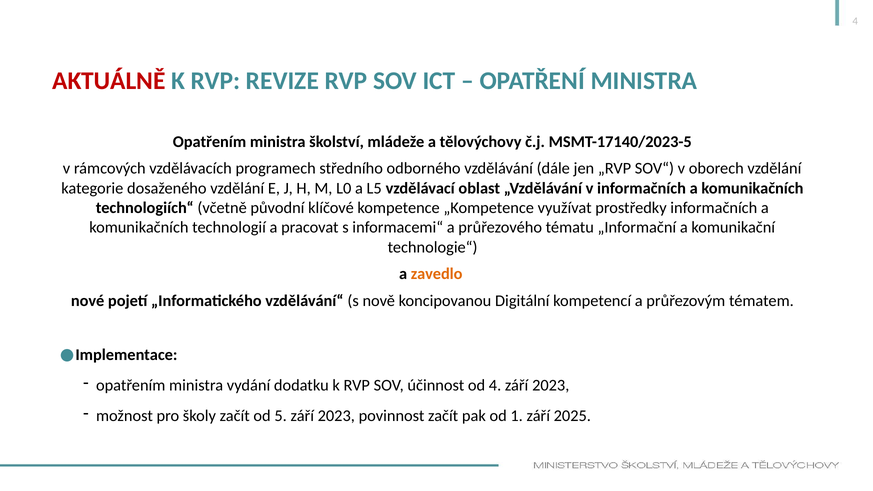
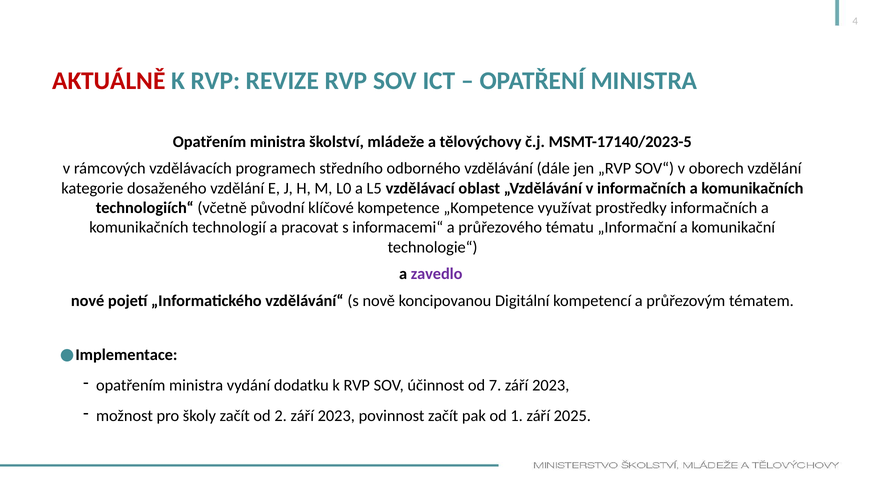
zavedlo colour: orange -> purple (437, 274)
od 4: 4 -> 7 (495, 385)
5: 5 -> 2 (281, 416)
